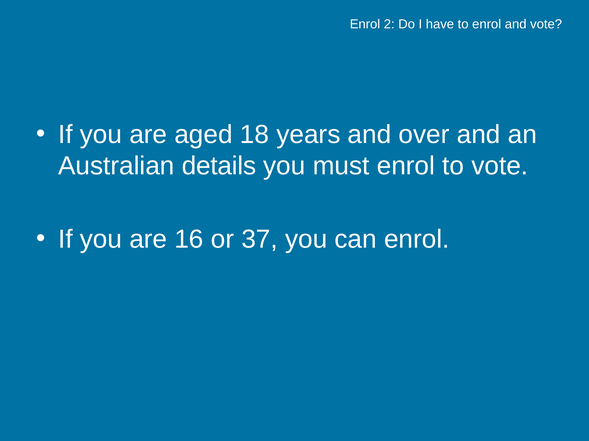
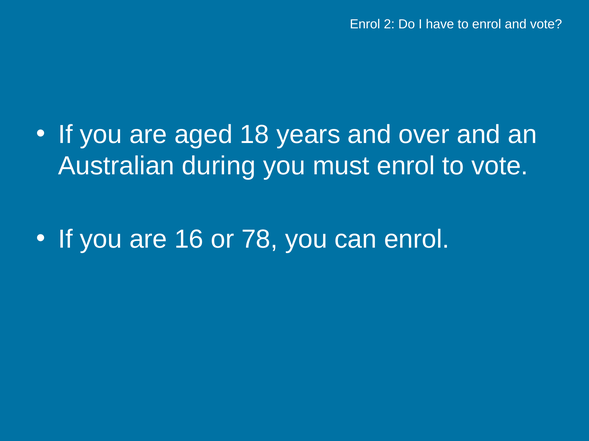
details: details -> during (219, 166)
37: 37 -> 78 (260, 240)
